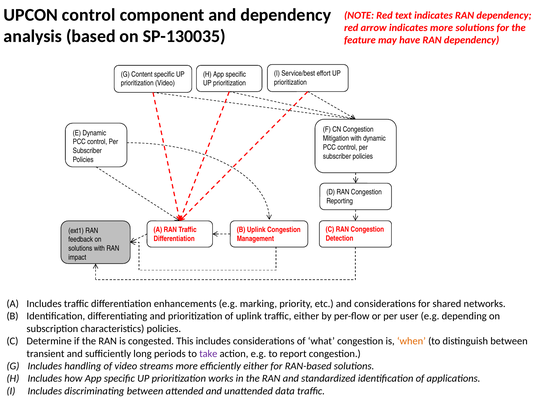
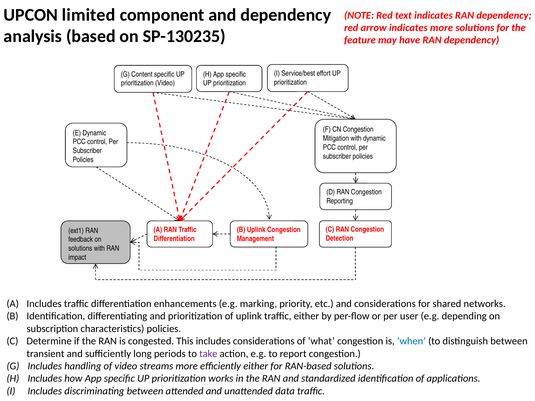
UPCON control: control -> limited (89, 15)
SP-130035: SP-130035 -> SP-130235 (184, 36)
when colour: orange -> blue (411, 341)
